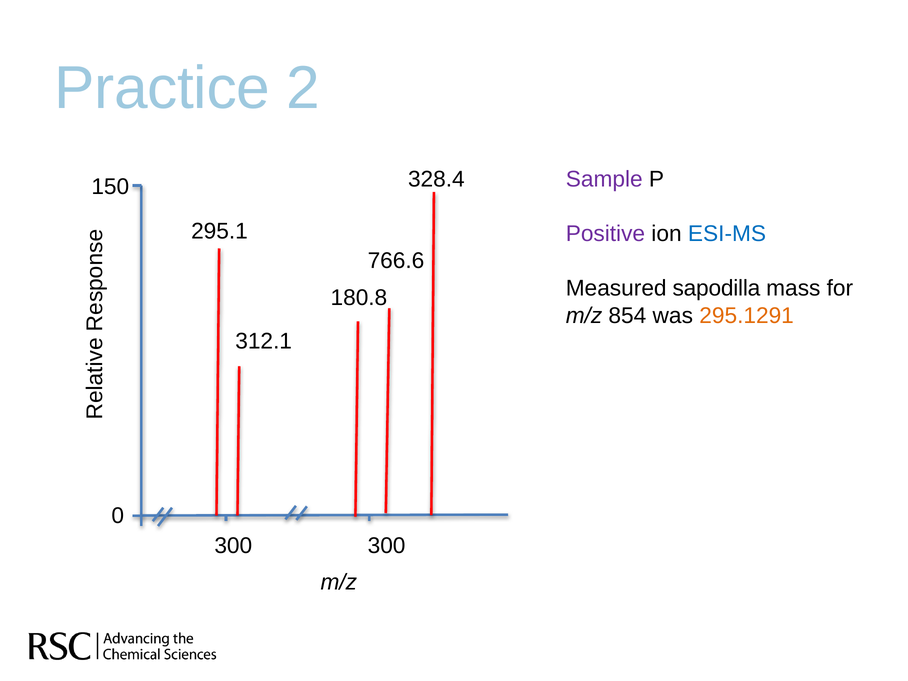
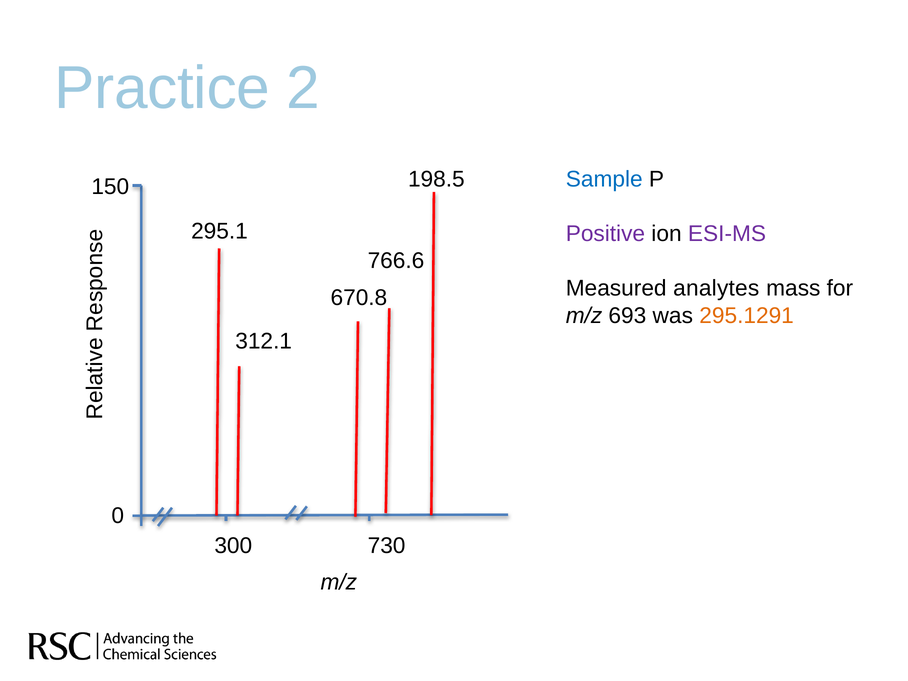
328.4: 328.4 -> 198.5 (436, 179)
Sample colour: purple -> blue (604, 179)
ESI-MS colour: blue -> purple (727, 234)
sapodilla: sapodilla -> analytes (716, 288)
180.8: 180.8 -> 670.8 (359, 298)
854: 854 -> 693 (627, 316)
300 300: 300 -> 730 (387, 546)
